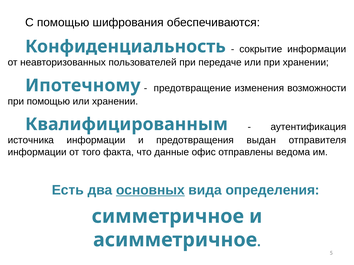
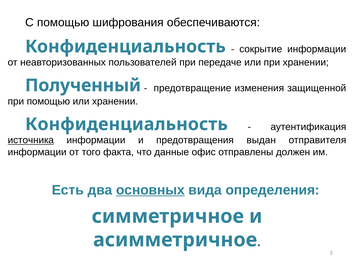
Ипотечному: Ипотечному -> Полученный (83, 86)
возможности: возможности -> защищенной (317, 88)
Квалифицированным: Квалифицированным -> Конфиденциальность (126, 125)
источника underline: none -> present (31, 140)
ведома: ведома -> должен (293, 152)
